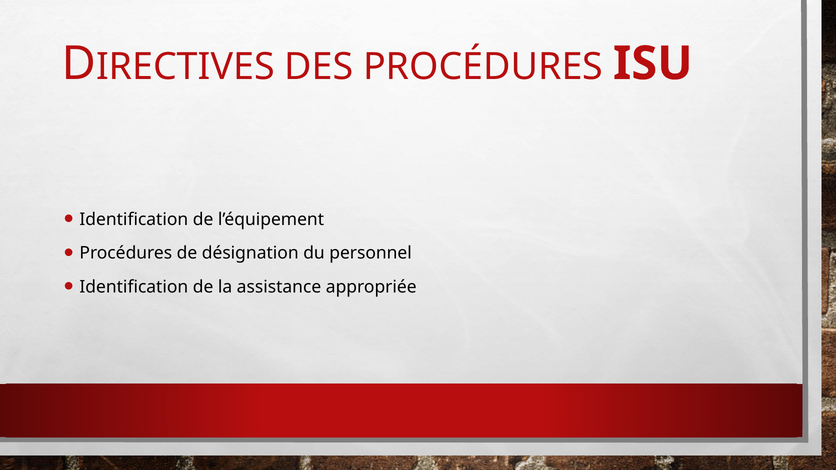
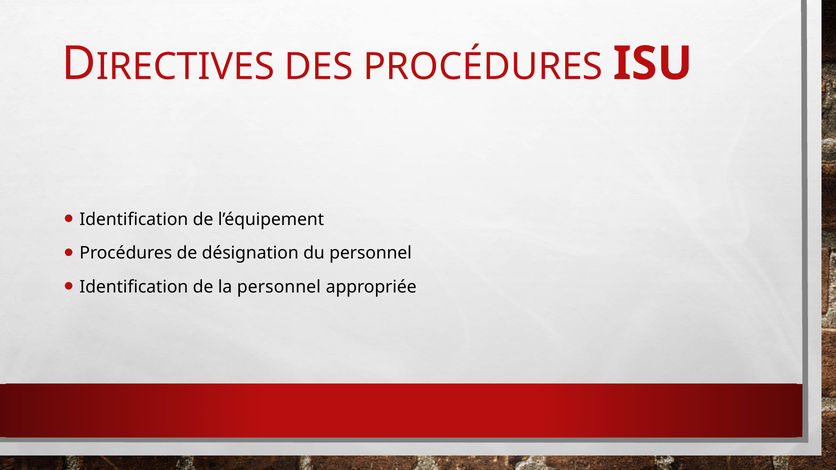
la assistance: assistance -> personnel (279, 287)
